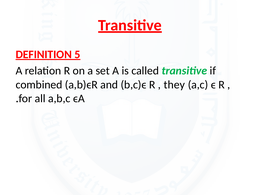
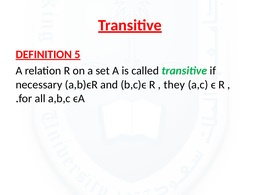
combined: combined -> necessary (39, 85)
